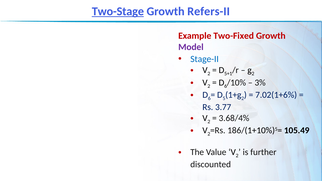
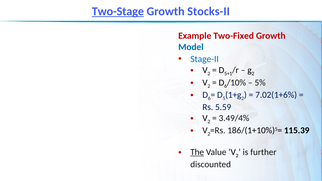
Refers-II: Refers-II -> Stocks-II (209, 12)
Model colour: purple -> blue (191, 47)
3%: 3% -> 5% (260, 83)
3.77: 3.77 -> 5.59 (223, 107)
3.68/4%: 3.68/4% -> 3.49/4% (234, 118)
105.49: 105.49 -> 115.39 (297, 131)
The underline: none -> present (197, 152)
